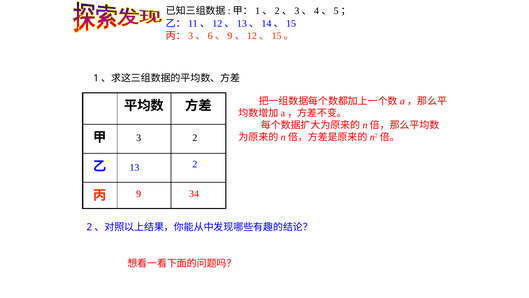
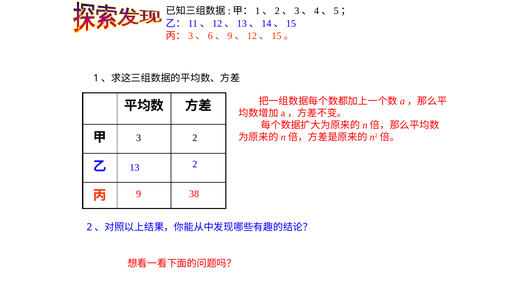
34: 34 -> 38 (194, 194)
